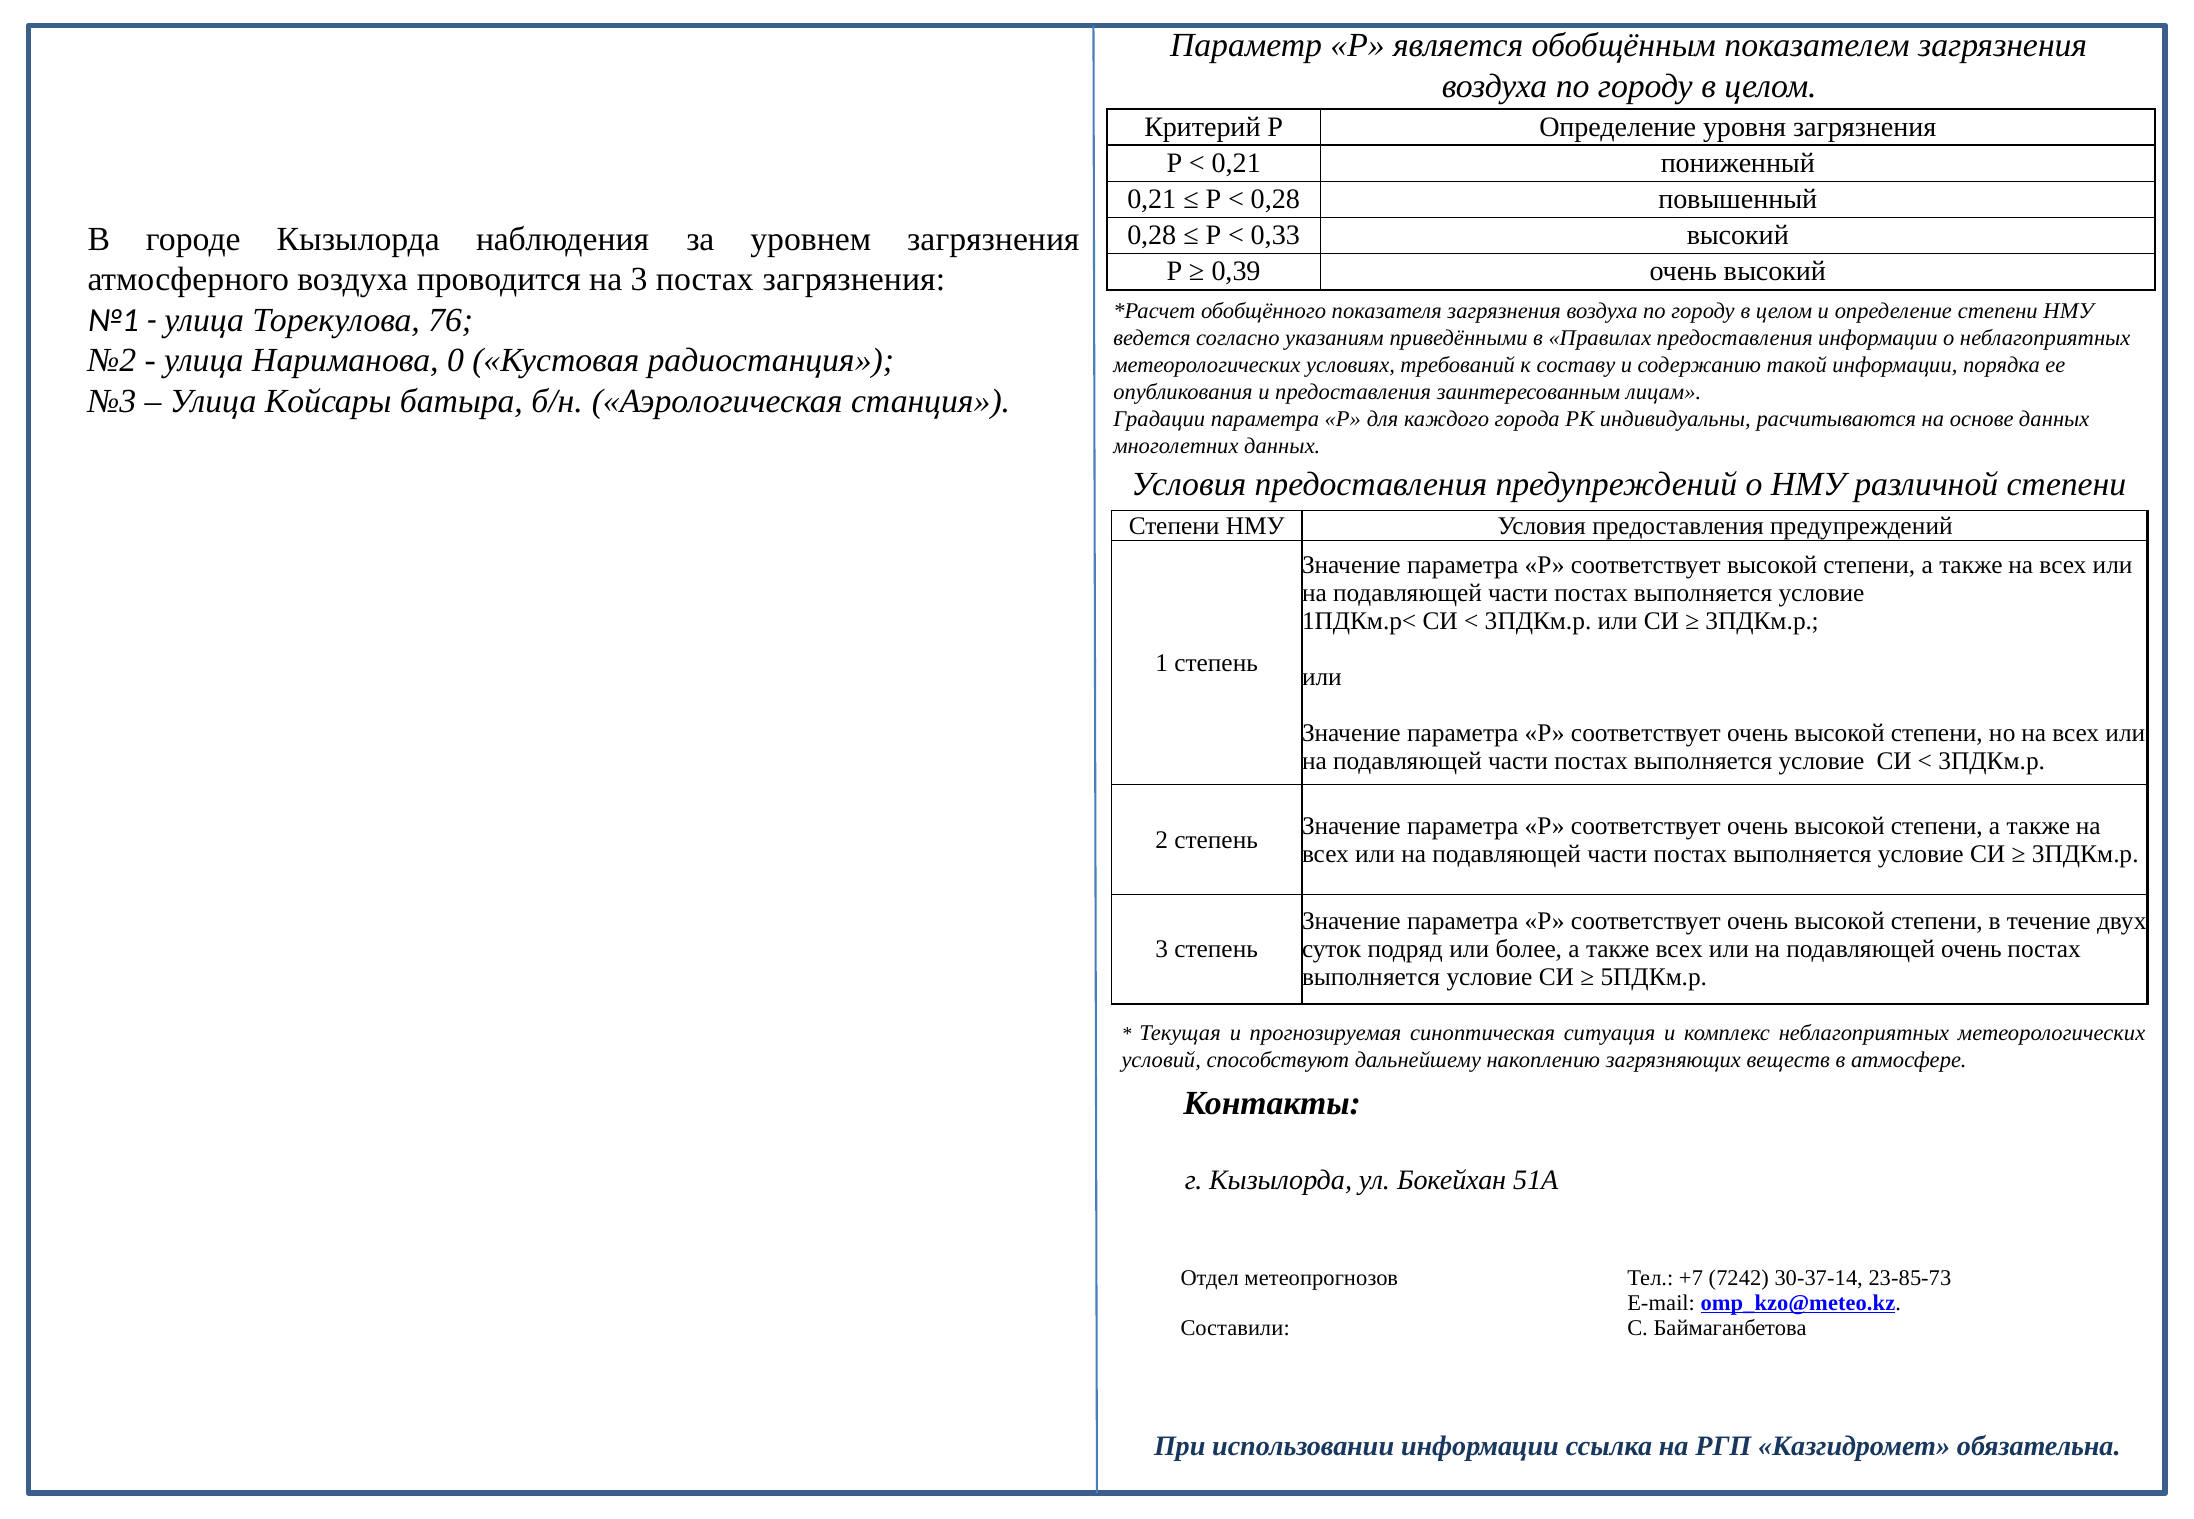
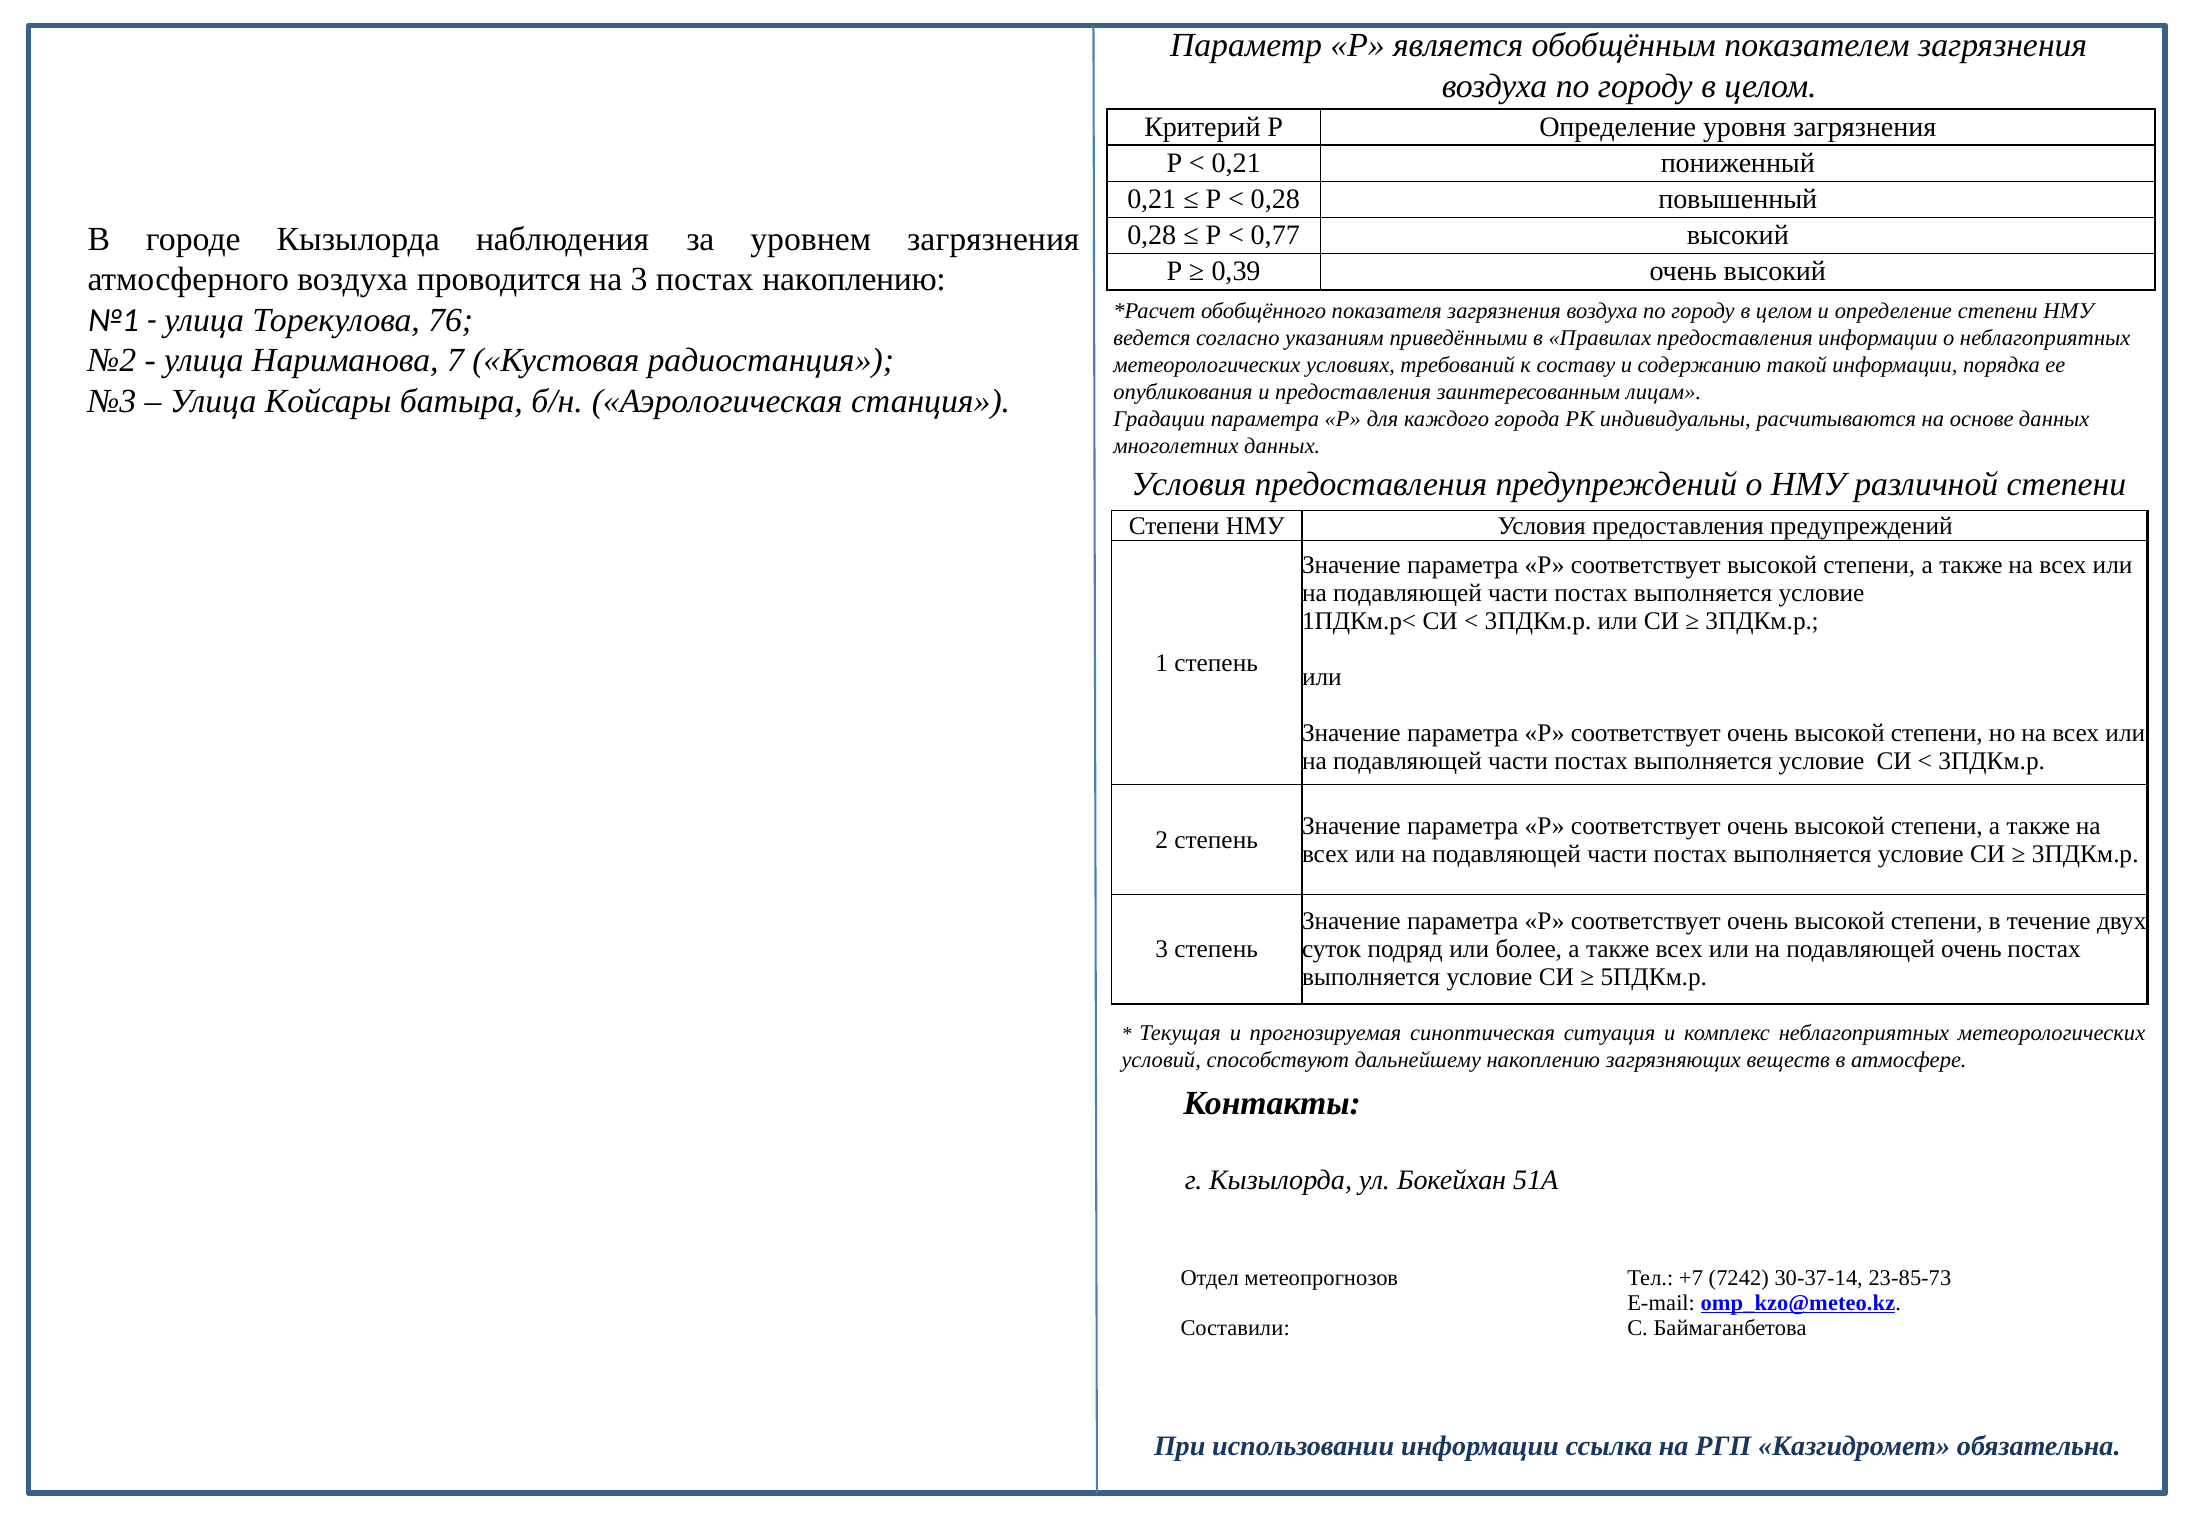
0,33: 0,33 -> 0,77 (1275, 235)
постах загрязнения: загрязнения -> накоплению (854, 280)
0: 0 -> 7 (456, 361)
